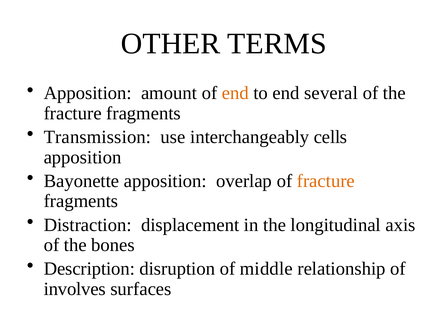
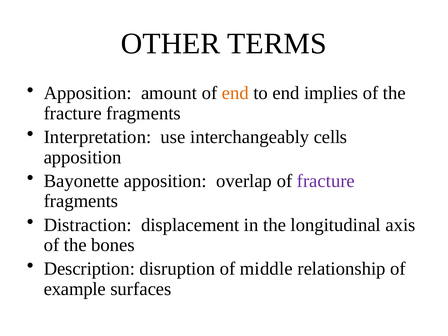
several: several -> implies (331, 93)
Transmission: Transmission -> Interpretation (97, 137)
fracture colour: orange -> purple (326, 181)
involves: involves -> example (75, 289)
